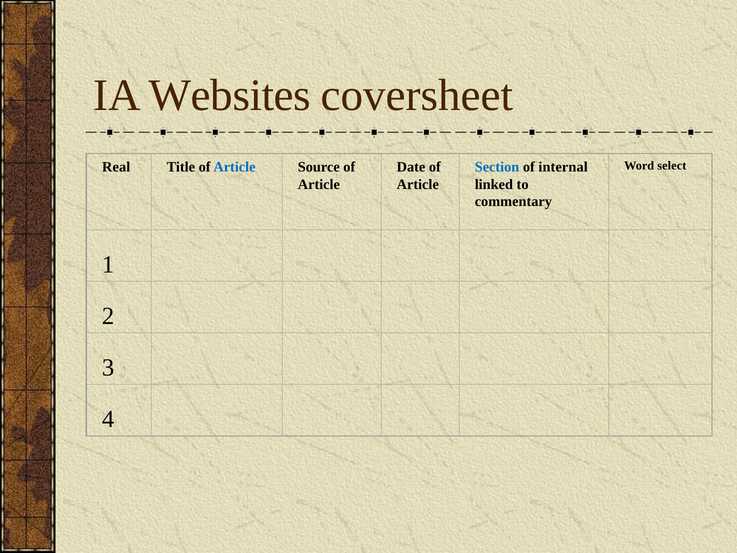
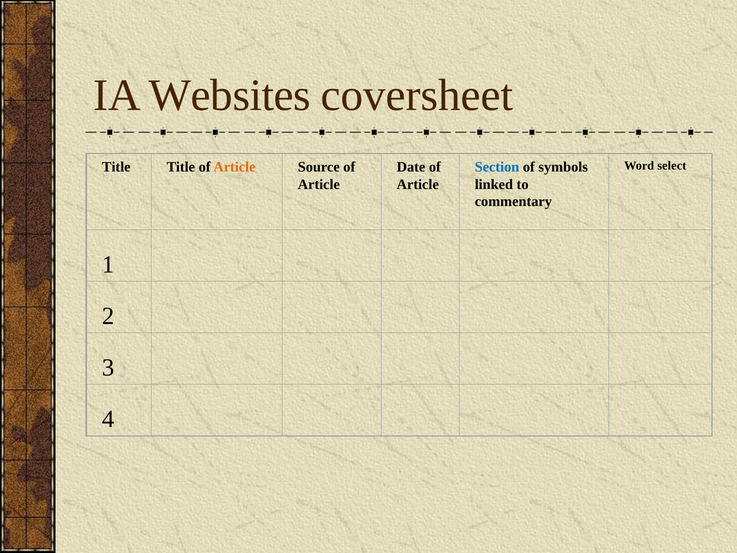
Real: Real -> Title (116, 167)
Article colour: blue -> orange (234, 167)
internal: internal -> symbols (563, 167)
